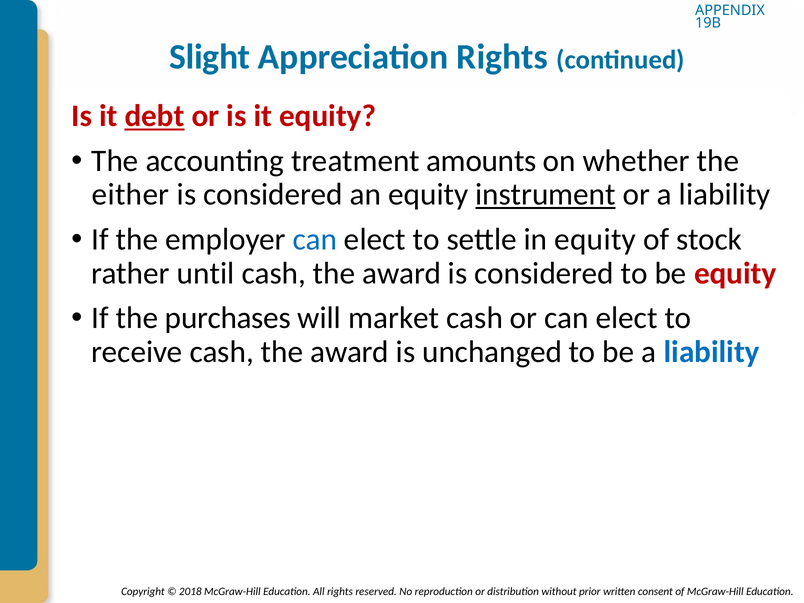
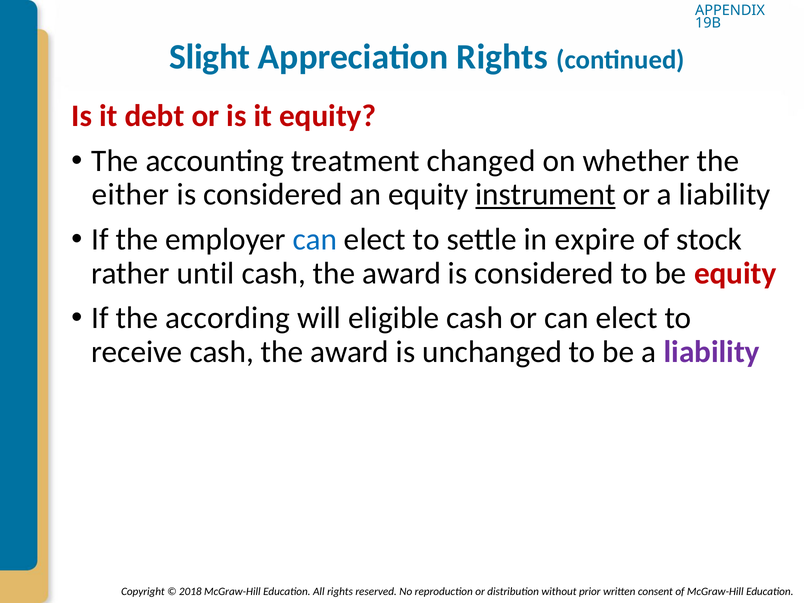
debt underline: present -> none (155, 116)
amounts: amounts -> changed (481, 161)
in equity: equity -> expire (595, 240)
purchases: purchases -> according (228, 318)
market: market -> eligible (394, 318)
liability colour: blue -> purple (712, 352)
